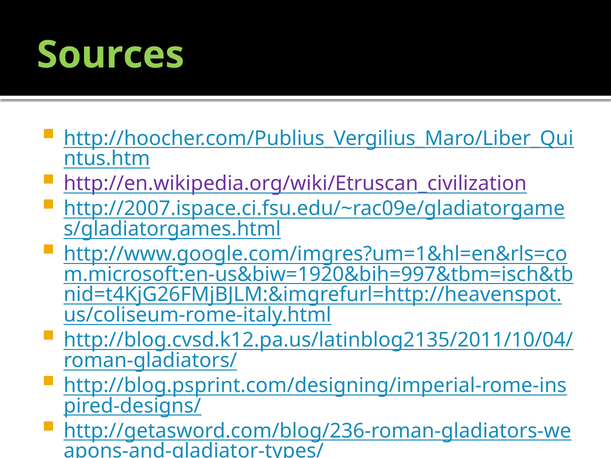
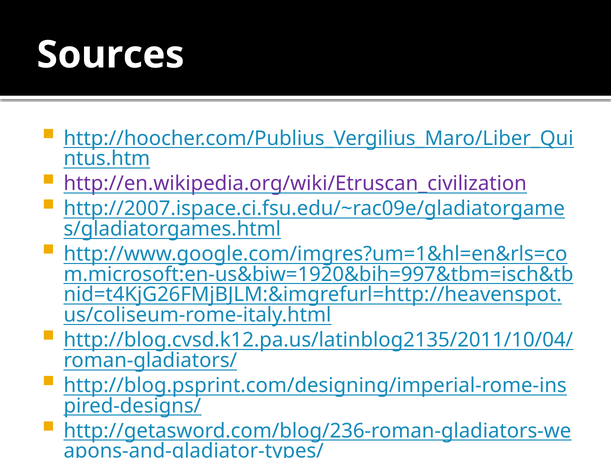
Sources colour: light green -> white (111, 55)
